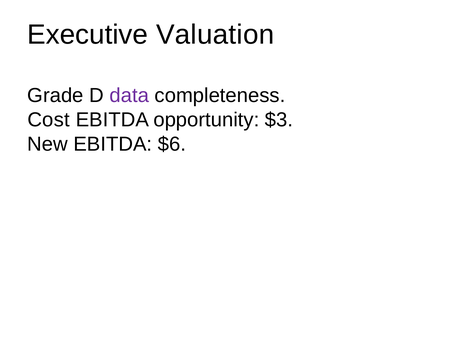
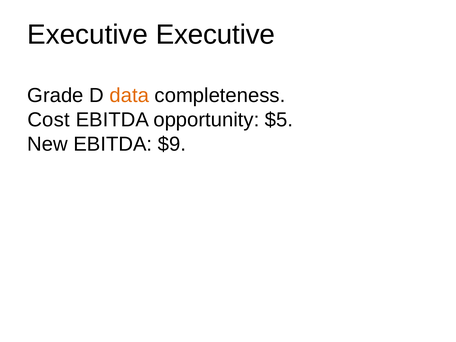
Executive Valuation: Valuation -> Executive (215, 35)
data colour: purple -> orange (129, 96)
$3: $3 -> $5 (279, 120)
$6: $6 -> $9 (172, 144)
